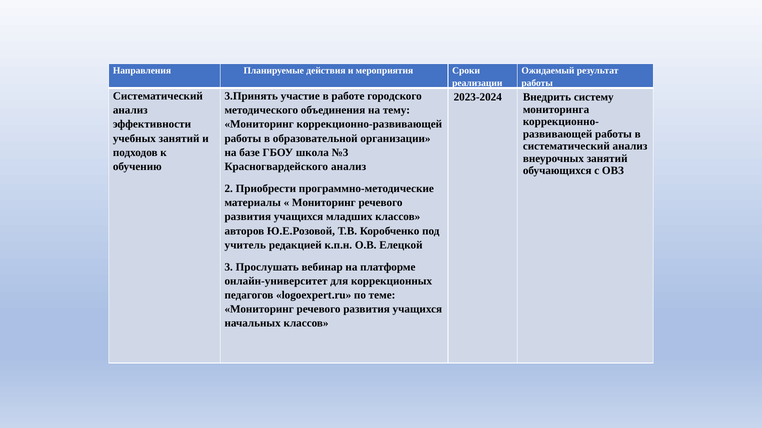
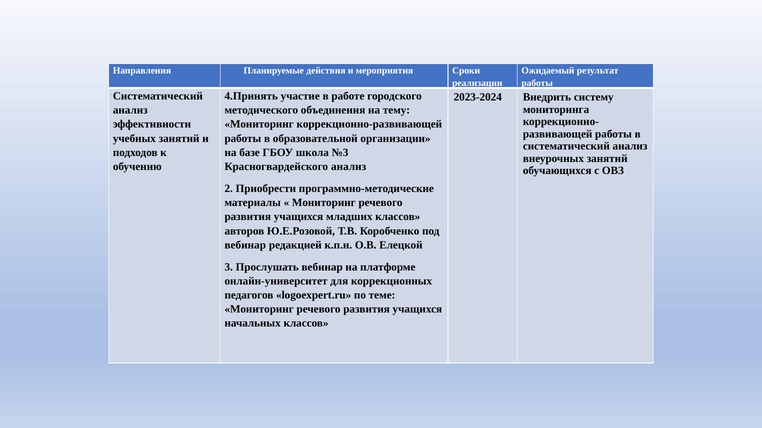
3.Принять: 3.Принять -> 4.Принять (251, 96)
учитель: учитель -> вебинар (245, 245)
